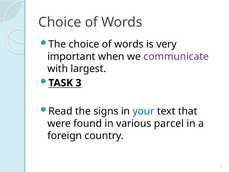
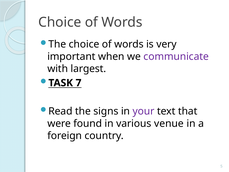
3: 3 -> 7 (79, 83)
your colour: blue -> purple (144, 111)
parcel: parcel -> venue (169, 123)
